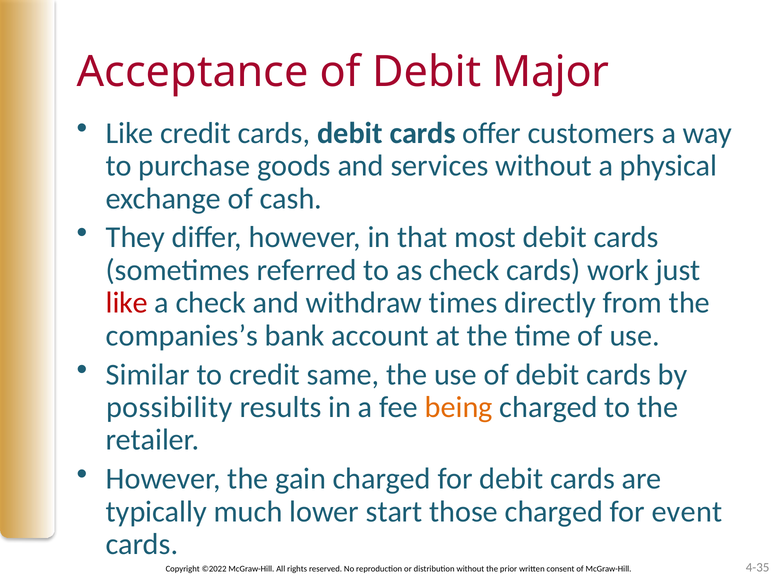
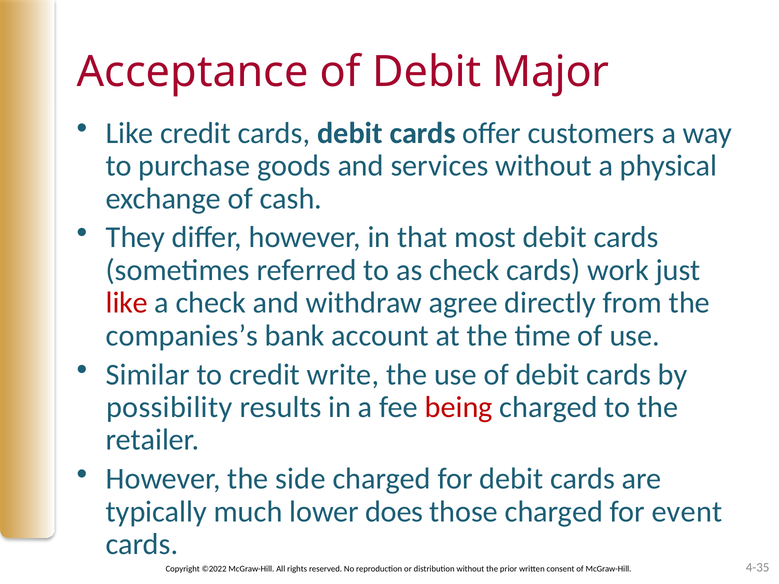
times: times -> agree (463, 303)
same: same -> write (343, 375)
being colour: orange -> red (459, 407)
gain: gain -> side (300, 479)
start: start -> does (394, 512)
